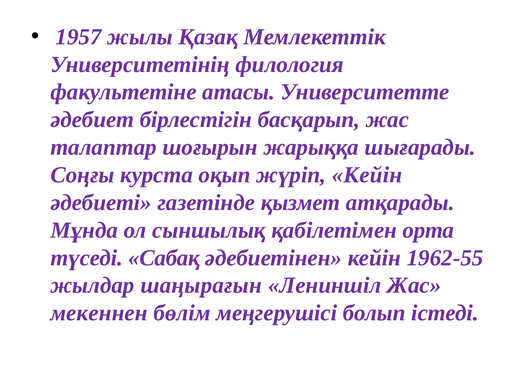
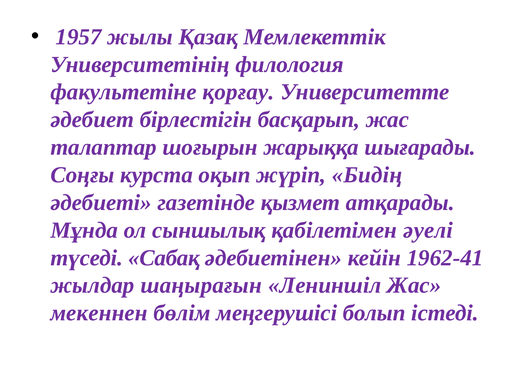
атасы: атасы -> қорғау (238, 92)
жүріп Кейін: Кейін -> Бидің (367, 175)
орта: орта -> әуелі (428, 230)
1962-55: 1962-55 -> 1962-41 (445, 258)
